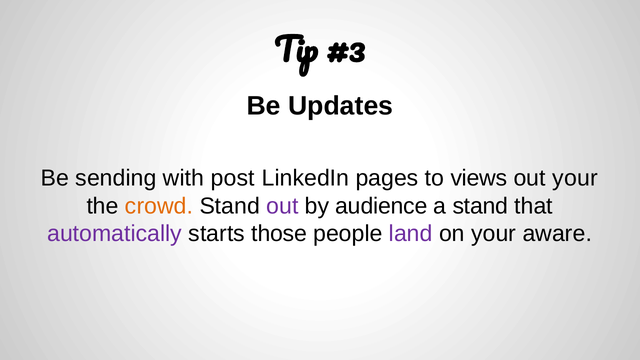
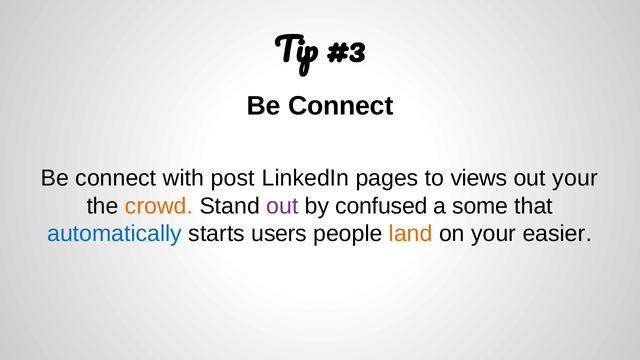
Updates: Updates -> Connect (341, 106)
sending: sending -> connect (116, 178)
audience: audience -> confused (381, 206)
a stand: stand -> some (480, 206)
automatically colour: purple -> blue (115, 234)
those: those -> users (279, 234)
land colour: purple -> orange (411, 234)
aware: aware -> easier (557, 234)
